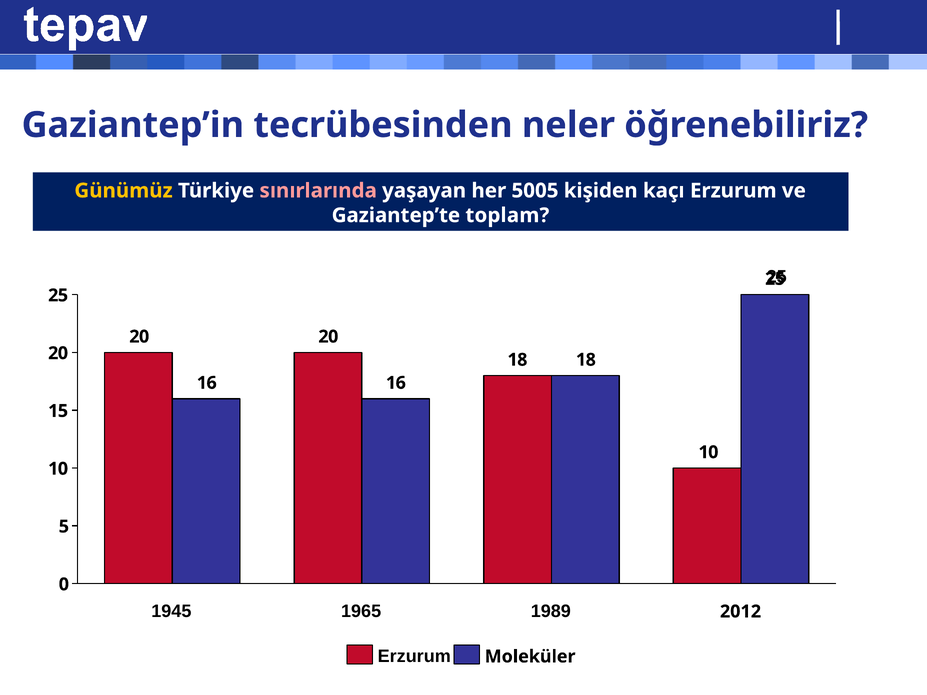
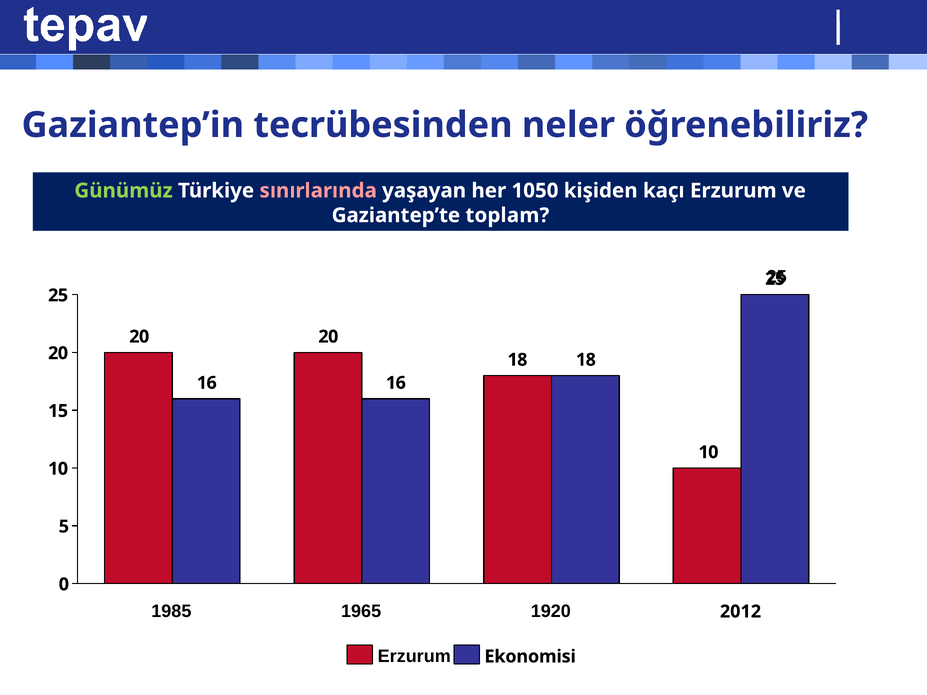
Günümüz colour: yellow -> light green (124, 191)
5005: 5005 -> 1050 (535, 191)
1945: 1945 -> 1985 (171, 612)
1989: 1989 -> 1920 (551, 612)
Moleküler: Moleküler -> Ekonomisi (530, 657)
